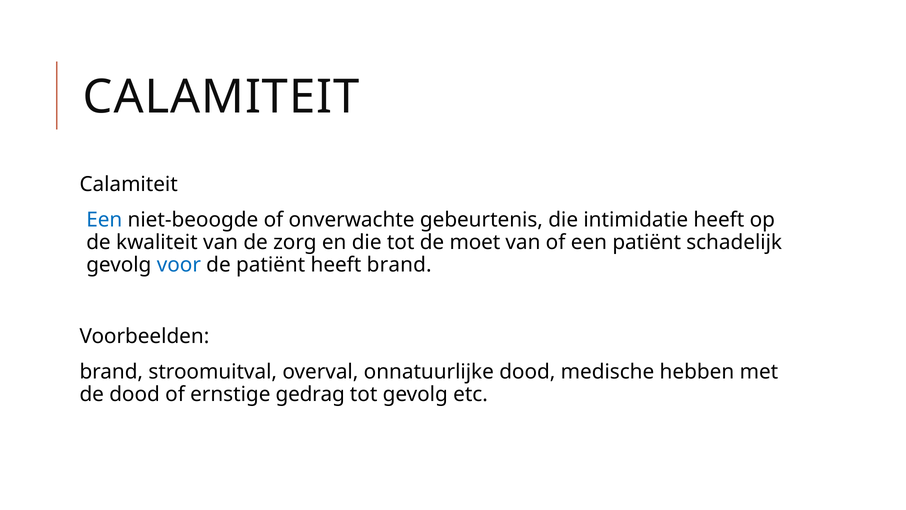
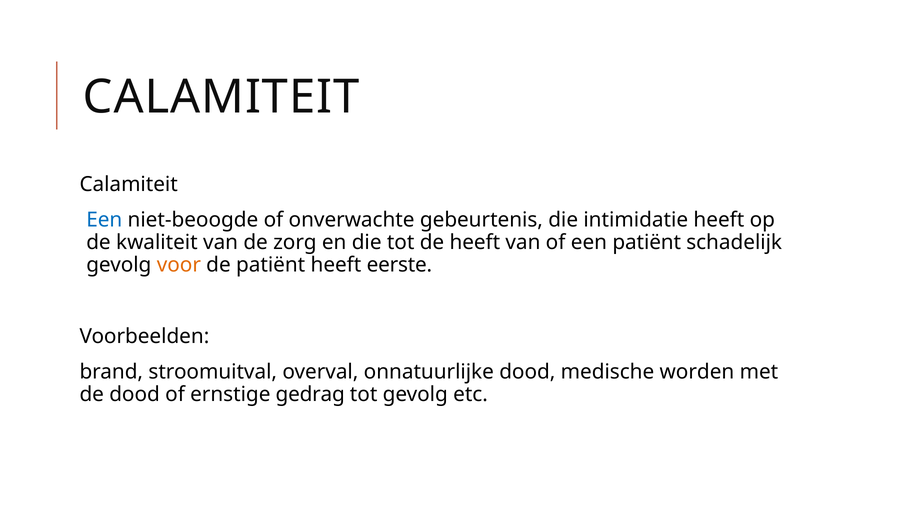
de moet: moet -> heeft (475, 242)
voor colour: blue -> orange (179, 265)
heeft brand: brand -> eerste (399, 265)
hebben: hebben -> worden (697, 372)
